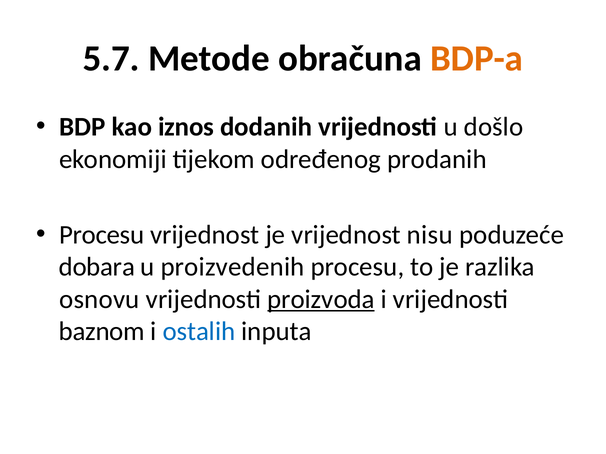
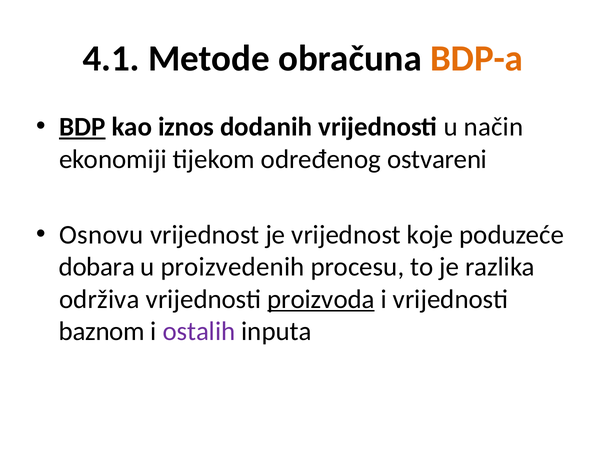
5.7: 5.7 -> 4.1 (111, 59)
BDP underline: none -> present (82, 127)
došlo: došlo -> način (494, 127)
prodanih: prodanih -> ostvareni (437, 159)
Procesu: Procesu -> Osnovu (101, 235)
nisu: nisu -> koje (430, 235)
osnovu: osnovu -> održiva (99, 300)
ostalih colour: blue -> purple (199, 332)
